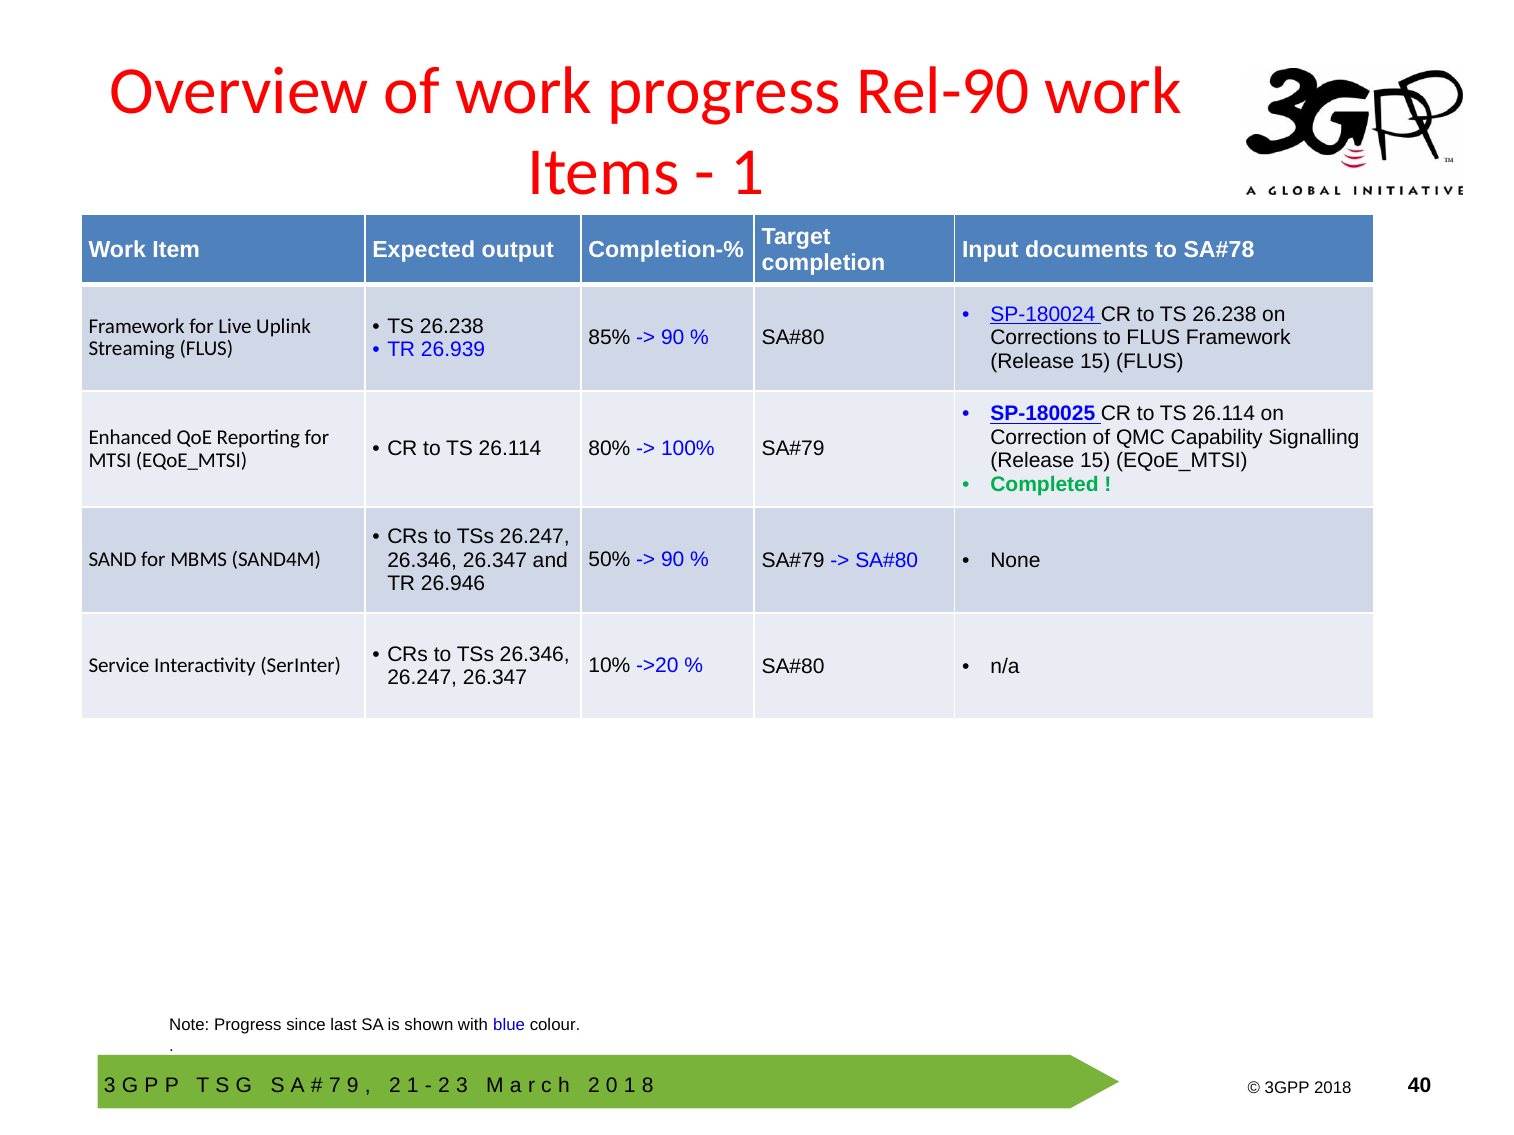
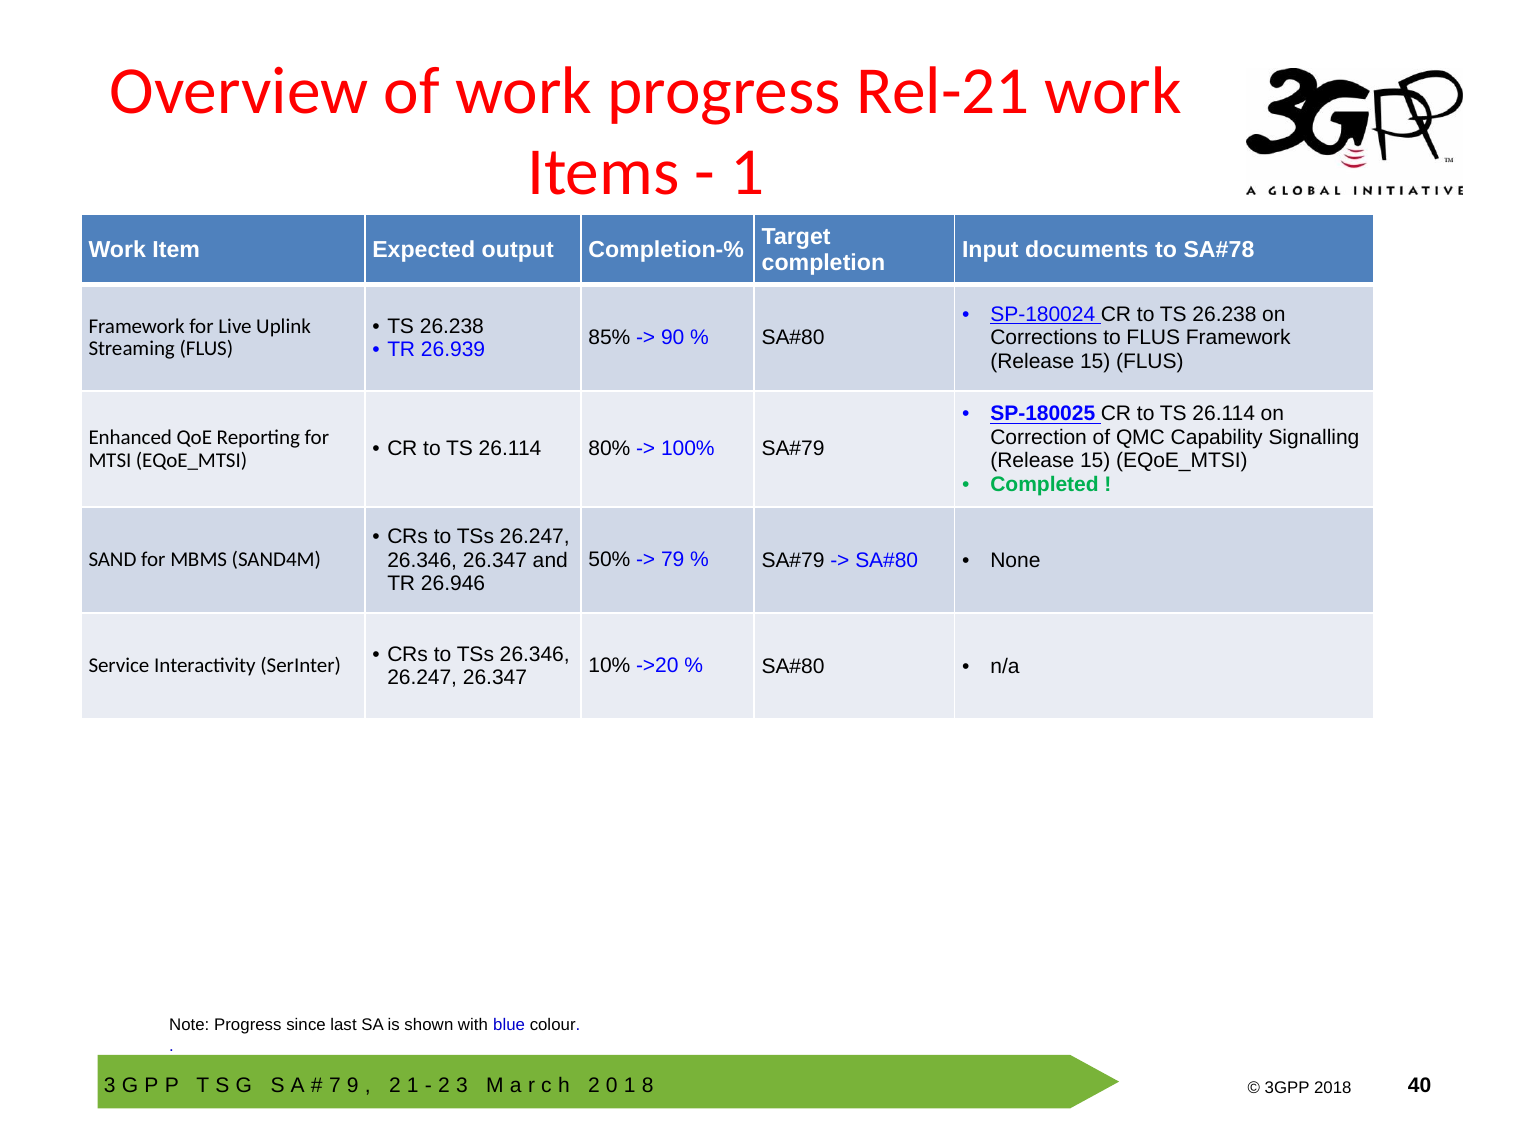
Rel-90: Rel-90 -> Rel-21 (943, 92)
90: 90 -> 79 (673, 560)
